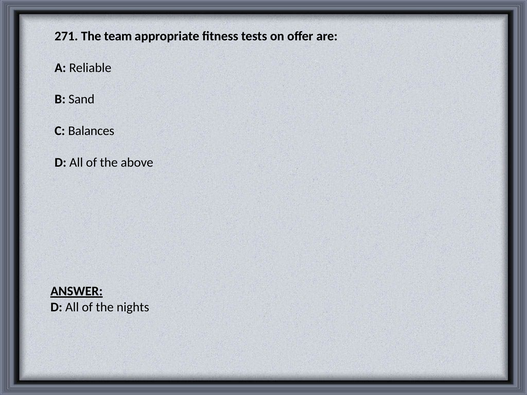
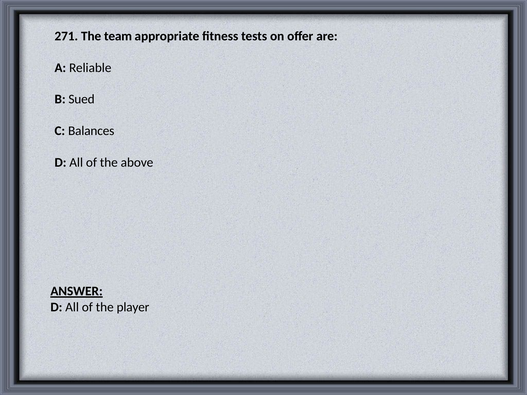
Sand: Sand -> Sued (82, 99)
nights: nights -> player (133, 307)
